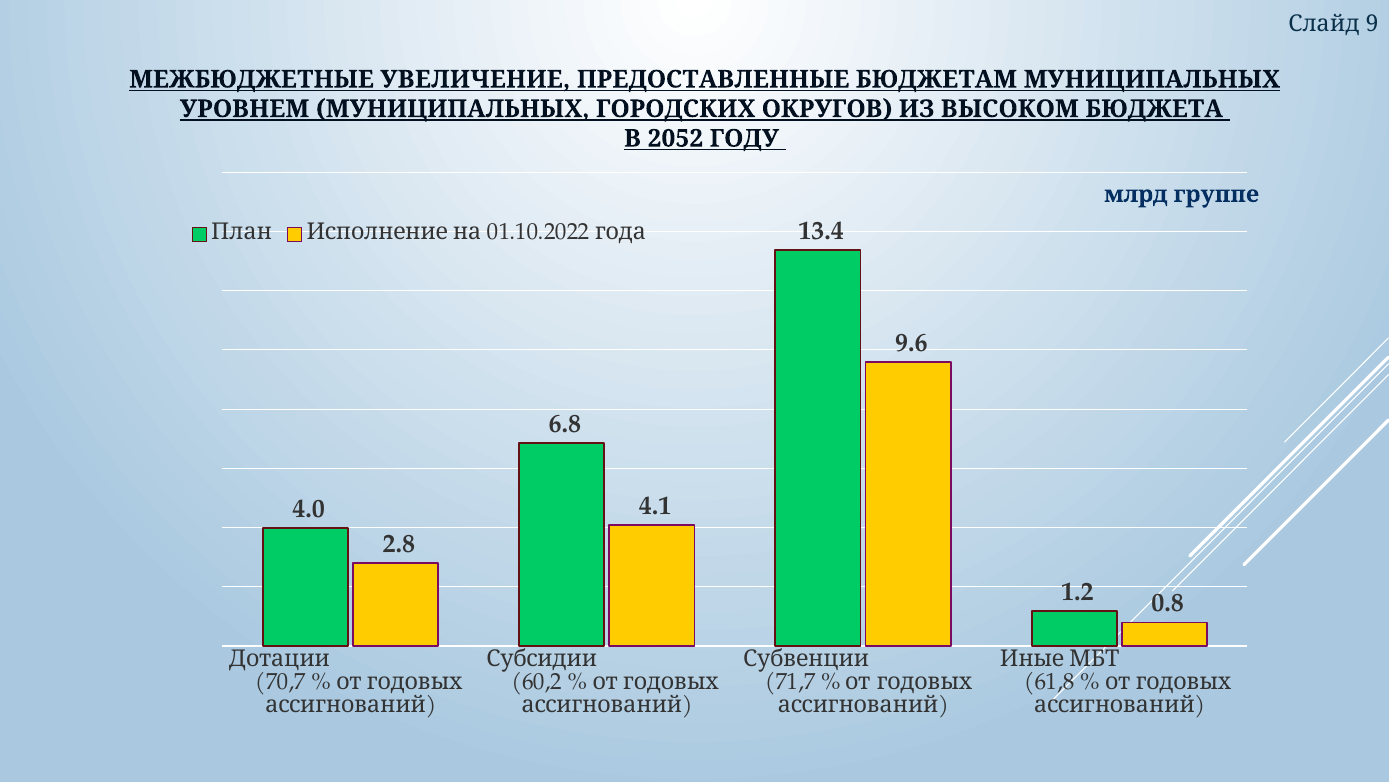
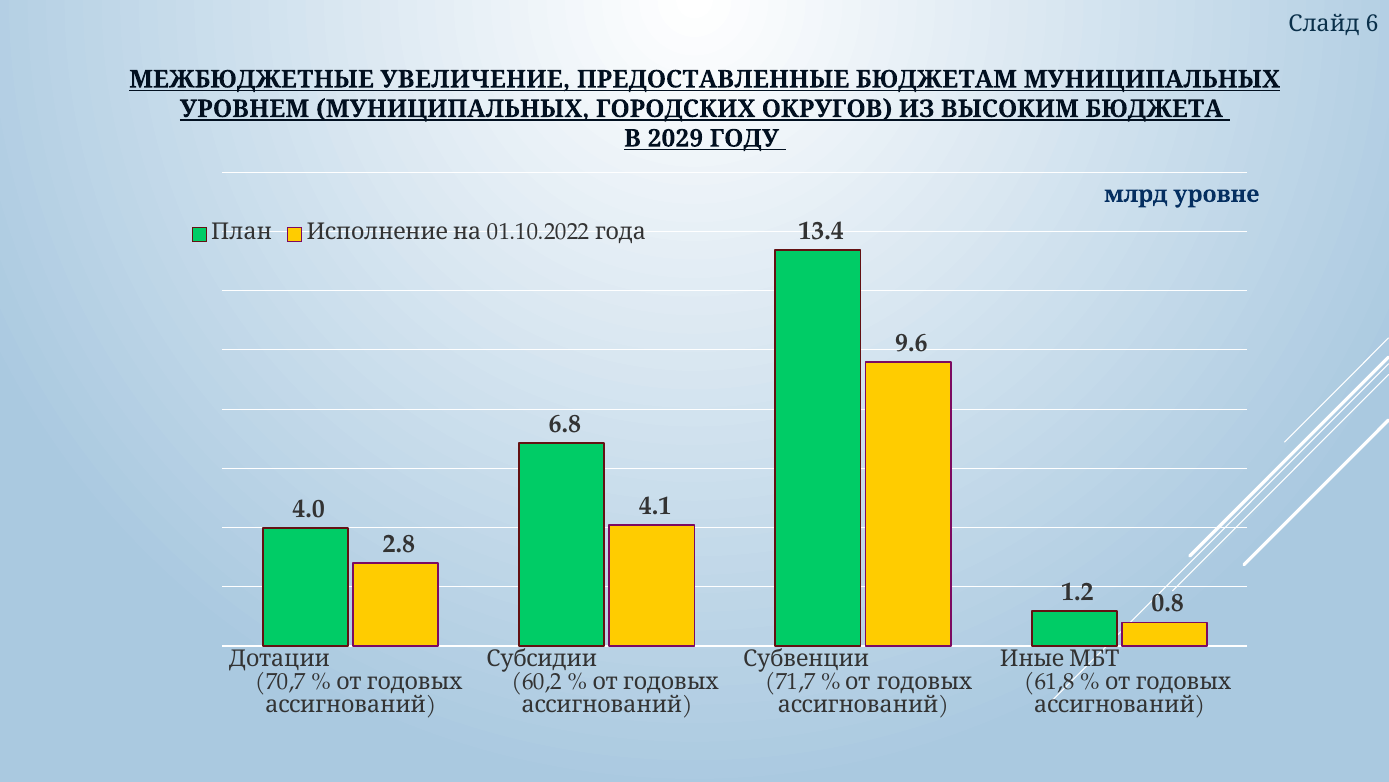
9: 9 -> 6 (1372, 24)
ВЫСОКОМ: ВЫСОКОМ -> ВЫСОКИМ (1010, 109)
2052: 2052 -> 2029 (675, 138)
группе: группе -> уровне (1216, 194)
